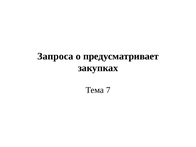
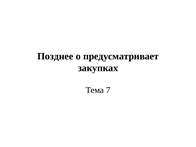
Запроса: Запроса -> Позднее (55, 56)
